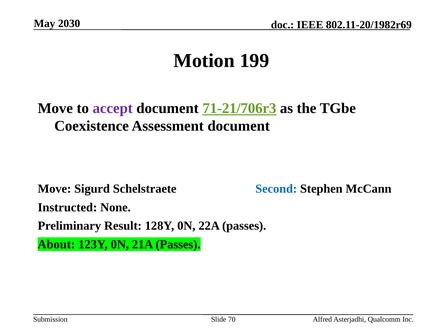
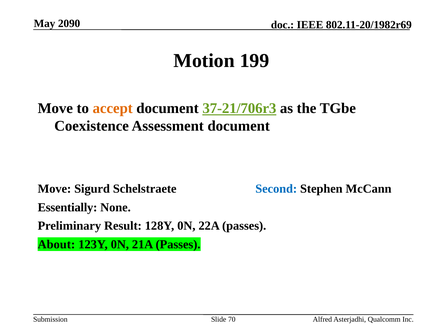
2030: 2030 -> 2090 (69, 23)
accept colour: purple -> orange (113, 108)
71-21/706r3: 71-21/706r3 -> 37-21/706r3 (239, 108)
Instructed: Instructed -> Essentially (68, 207)
